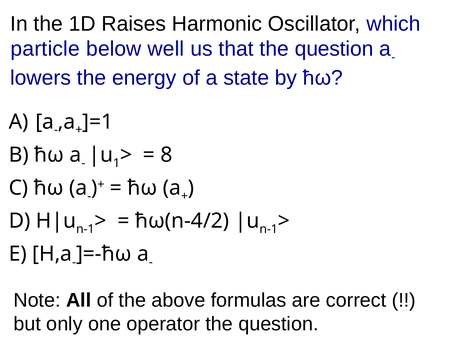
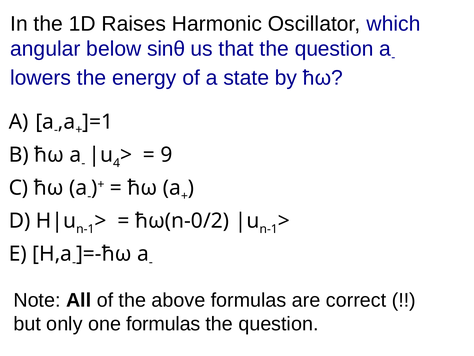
particle: particle -> angular (45, 49)
well: well -> sinθ (166, 49)
1: 1 -> 4 (117, 163)
8: 8 -> 9 (167, 155)
ħω(n-4/2: ħω(n-4/2 -> ħω(n-0/2 (182, 221)
one operator: operator -> formulas (163, 324)
